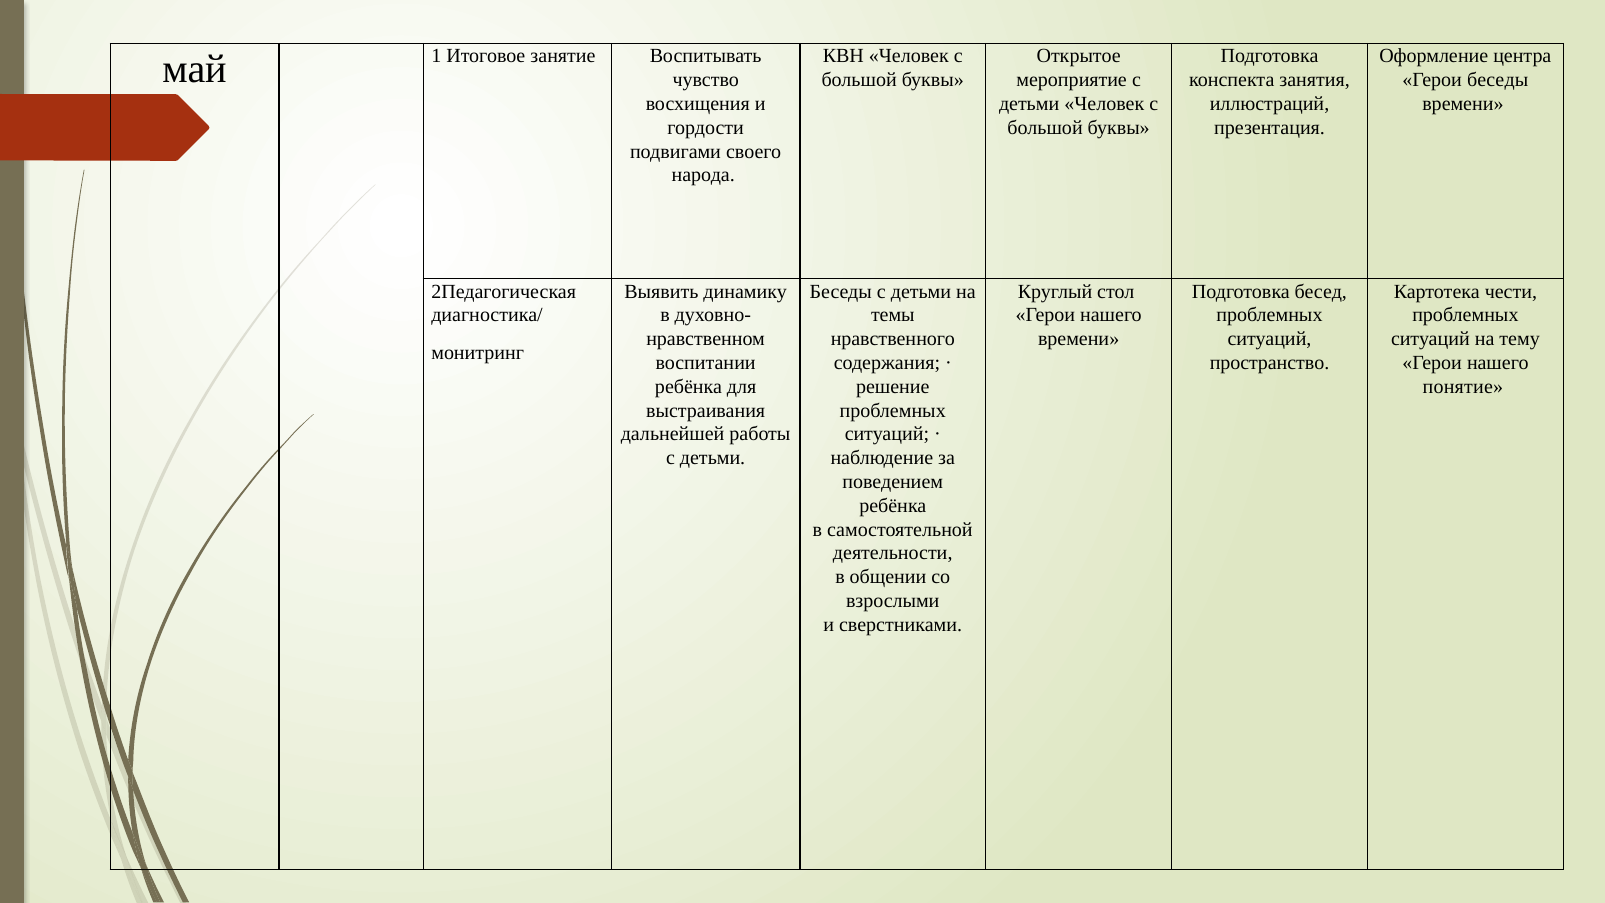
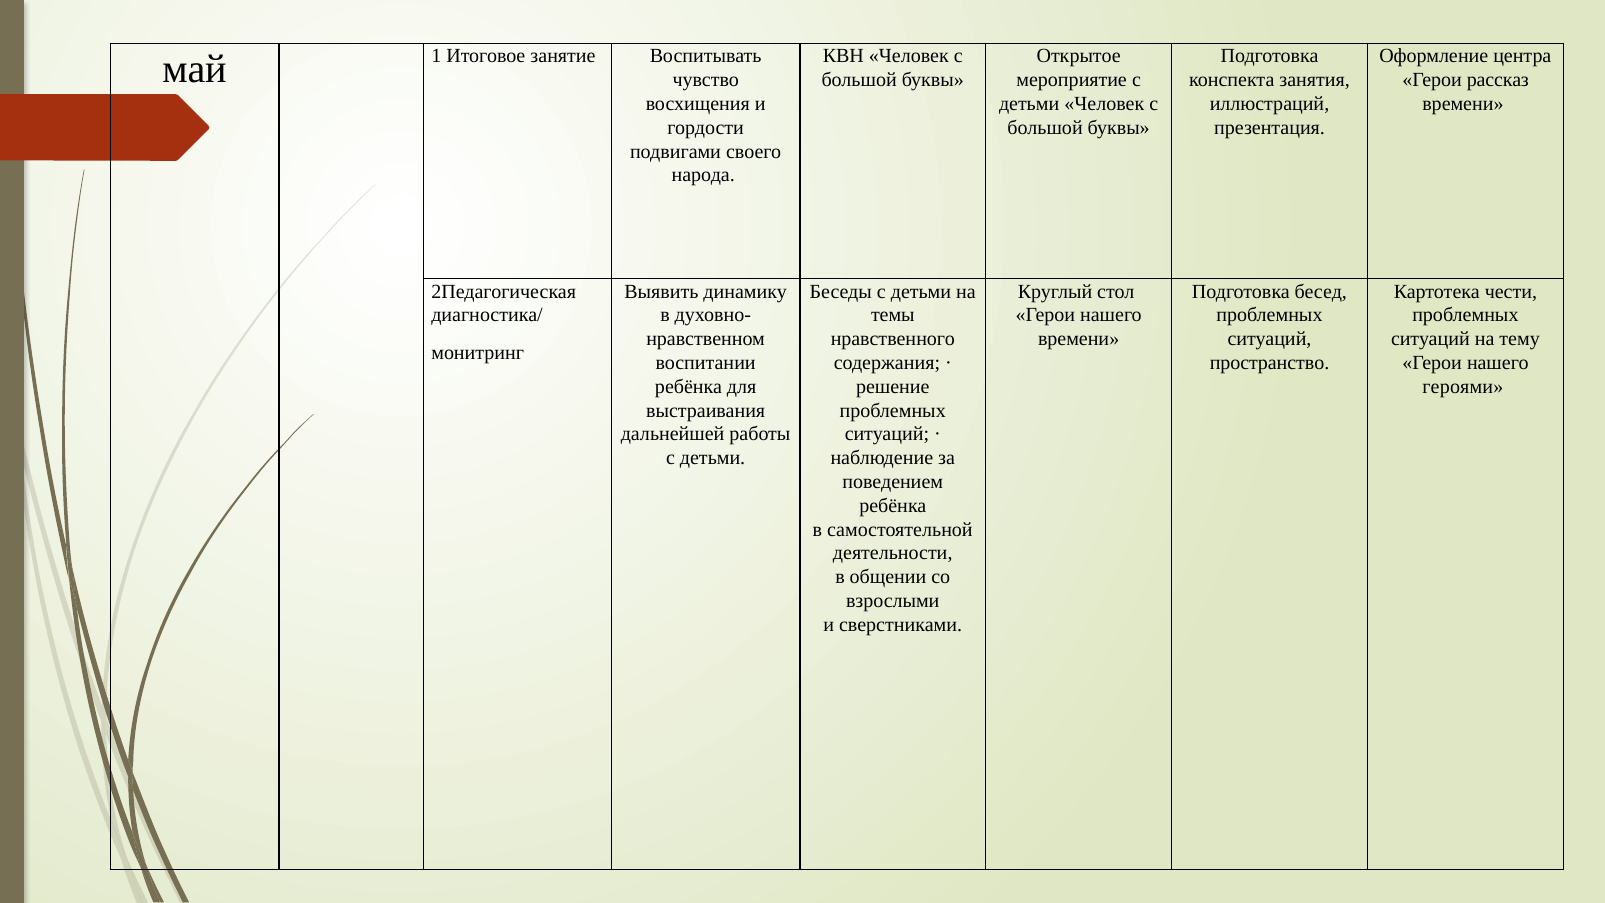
Герои беседы: беседы -> рассказ (1498, 80)
понятие: понятие -> героями (1463, 387)
